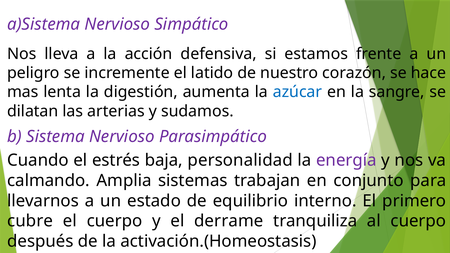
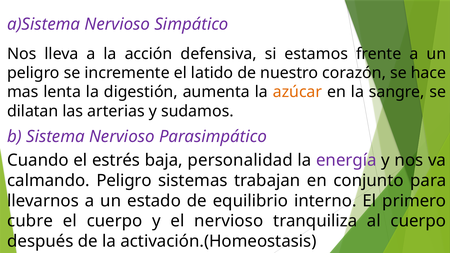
azúcar colour: blue -> orange (297, 92)
calmando Amplia: Amplia -> Peligro (124, 181)
el derrame: derrame -> nervioso (229, 221)
